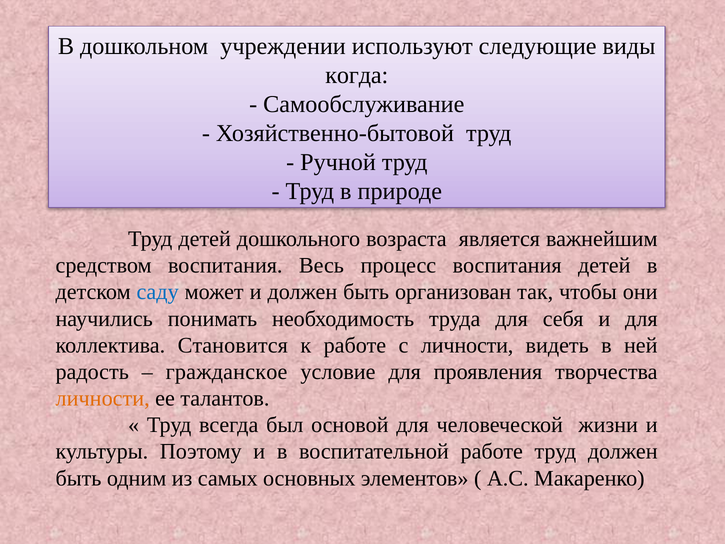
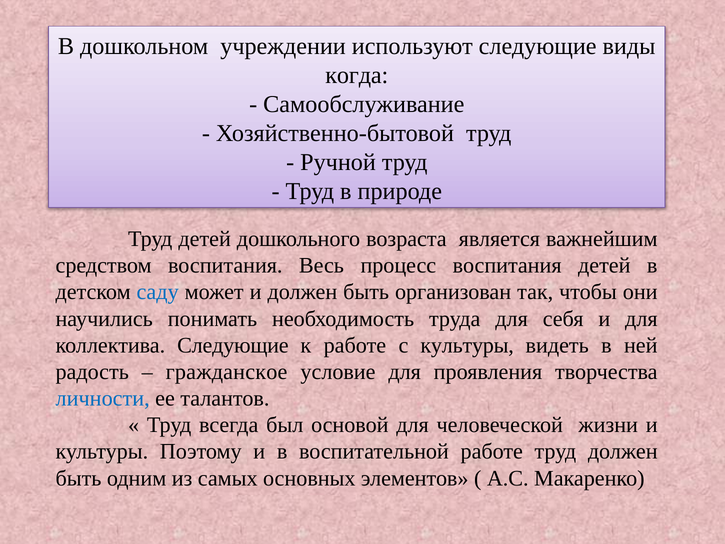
коллектива Становится: Становится -> Следующие (233, 345)
с личности: личности -> культуры (467, 345)
личности colour: orange -> blue (103, 398)
